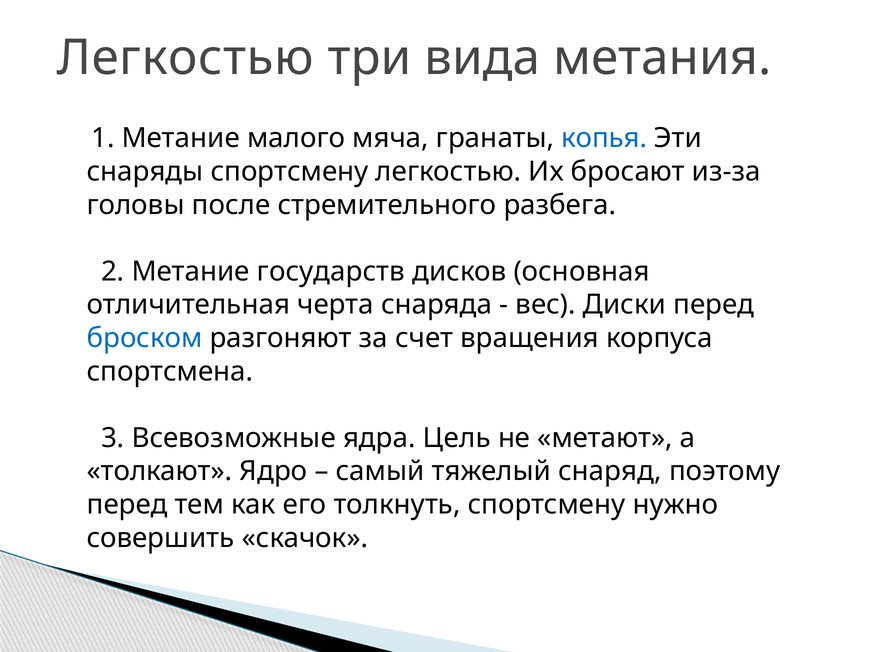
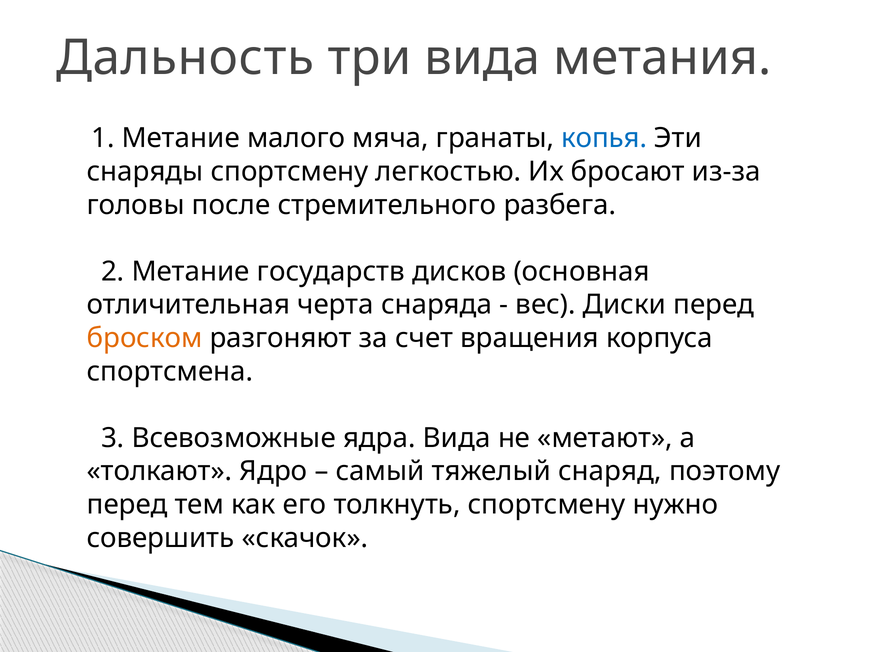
Легкостью: Легкостью -> Дальность (185, 58)
броском colour: blue -> orange (145, 338)
ядра Цель: Цель -> Вида (457, 438)
